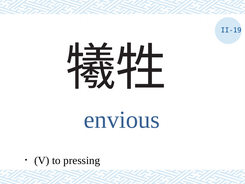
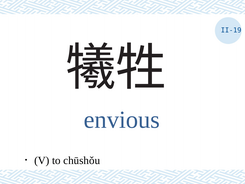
pressing: pressing -> chūshǒu (82, 160)
